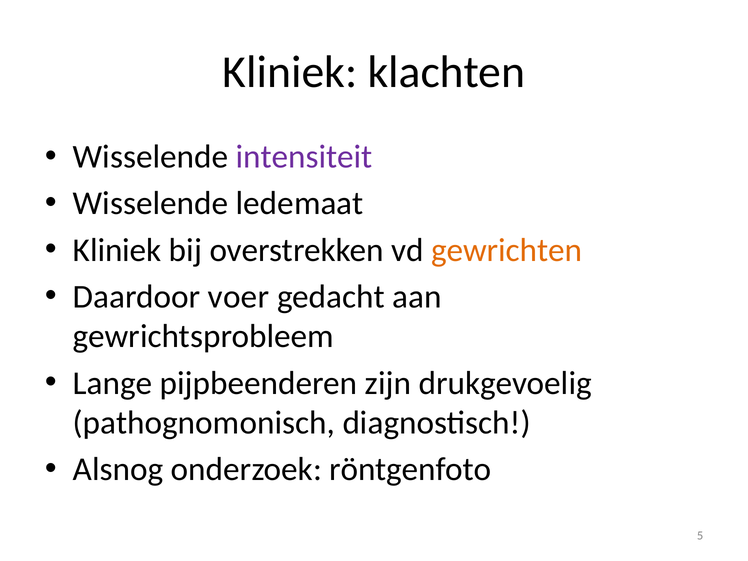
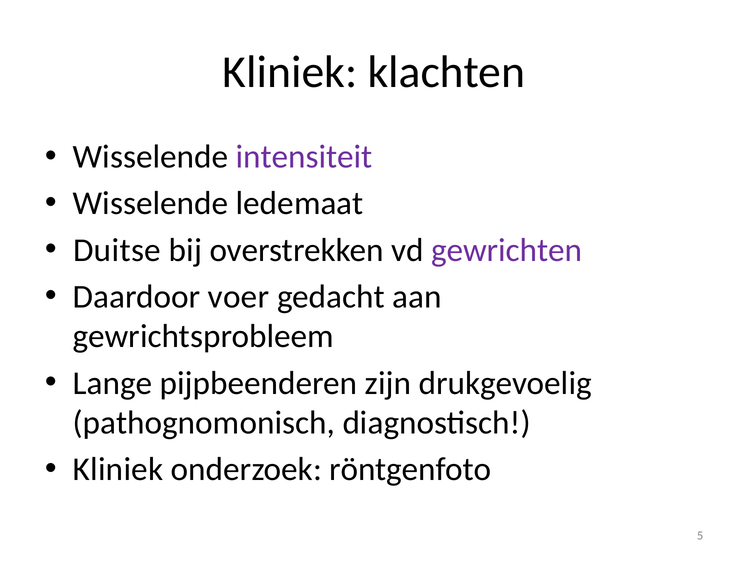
Kliniek: Kliniek -> Duitse (117, 250)
gewrichten colour: orange -> purple (507, 250)
Alsnog: Alsnog -> Kliniek (118, 470)
